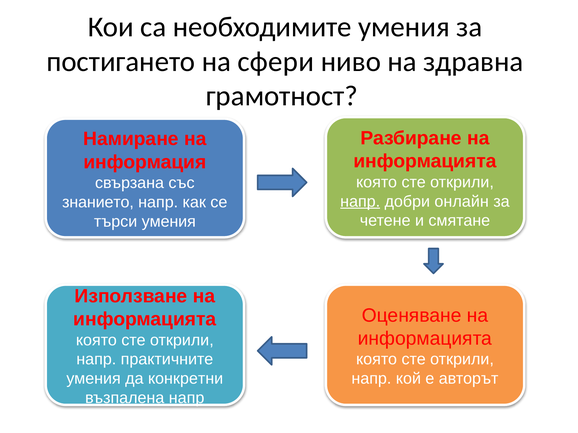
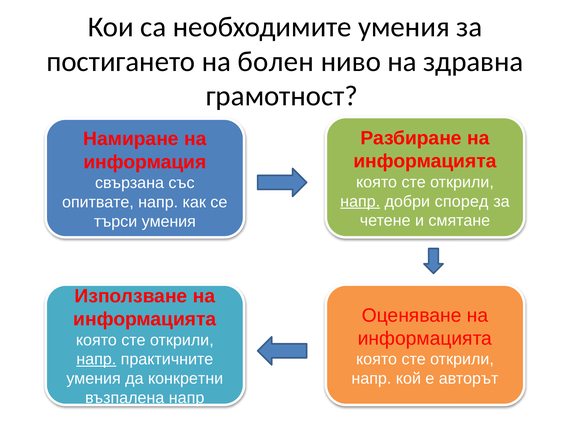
сфери: сфери -> болен (276, 62)
онлайн: онлайн -> според (462, 202)
знанието: знанието -> опитвате (98, 202)
напр underline: none -> present (96, 360)
